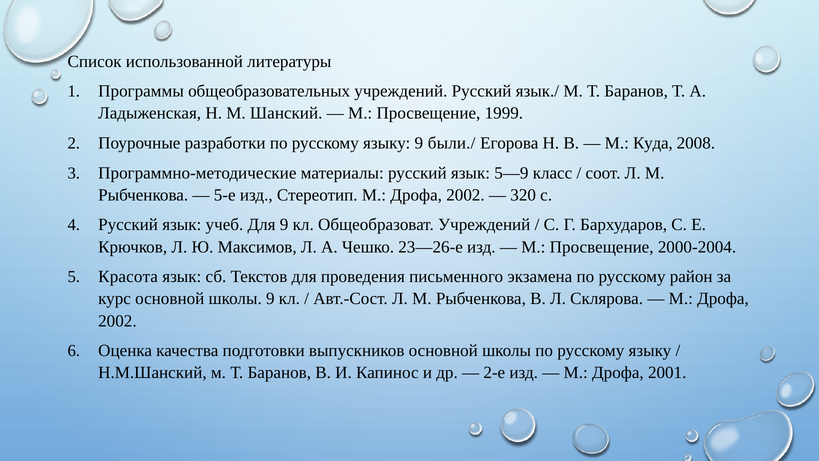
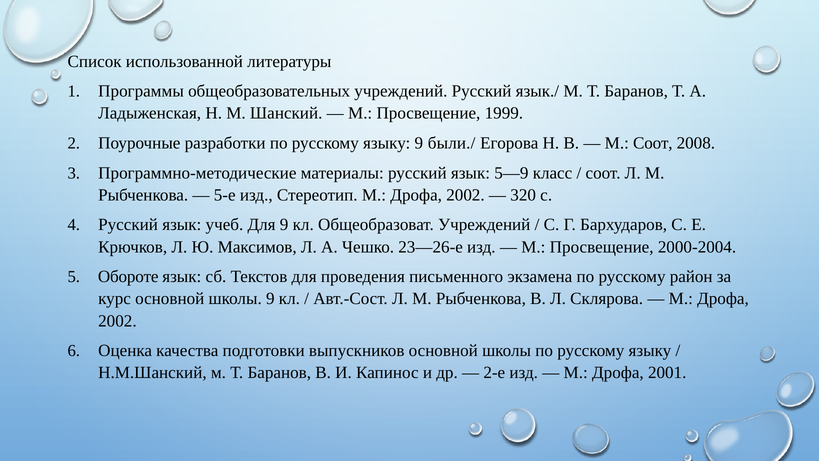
М Куда: Куда -> Соот (653, 143)
Красота: Красота -> Обороте (128, 277)
